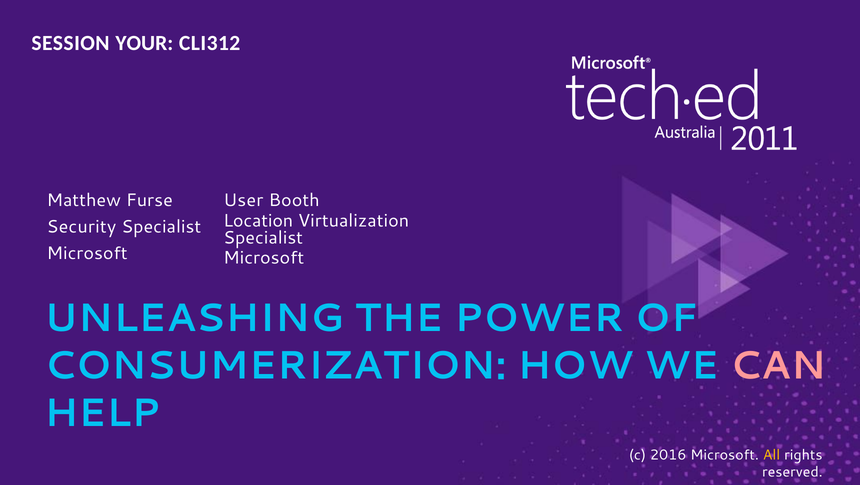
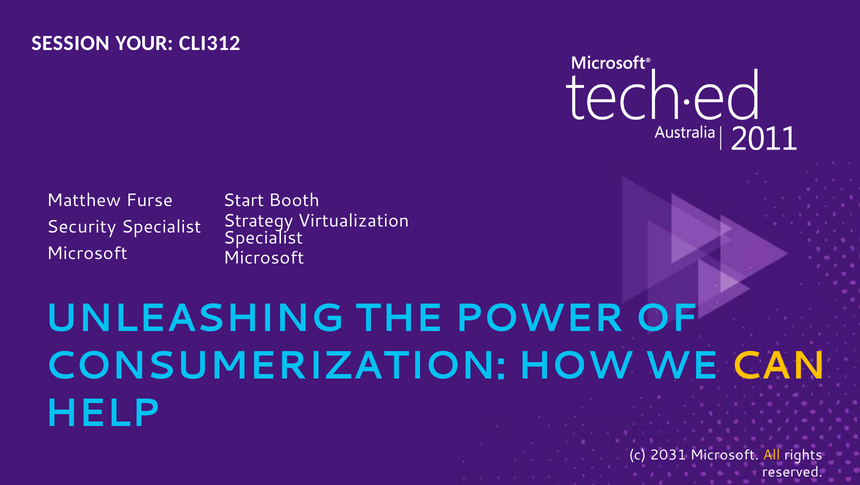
User: User -> Start (243, 200)
Location: Location -> Strategy (258, 221)
CAN colour: pink -> yellow (778, 366)
2016: 2016 -> 2031 (668, 455)
